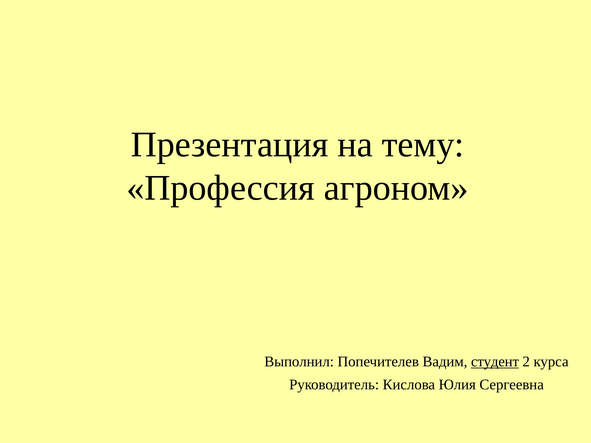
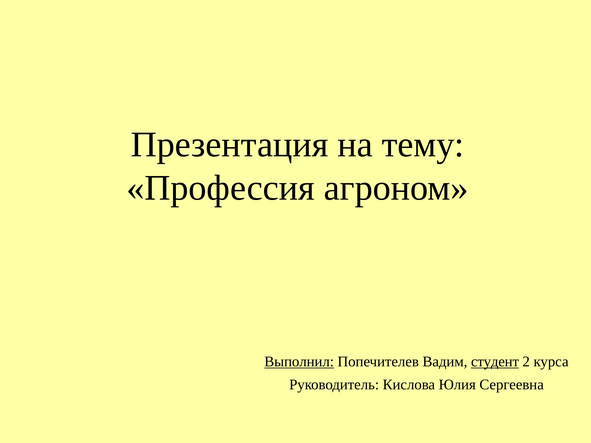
Выполнил underline: none -> present (299, 362)
